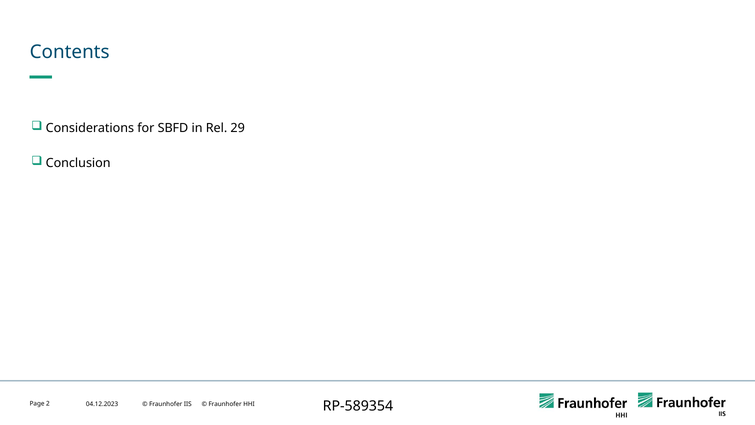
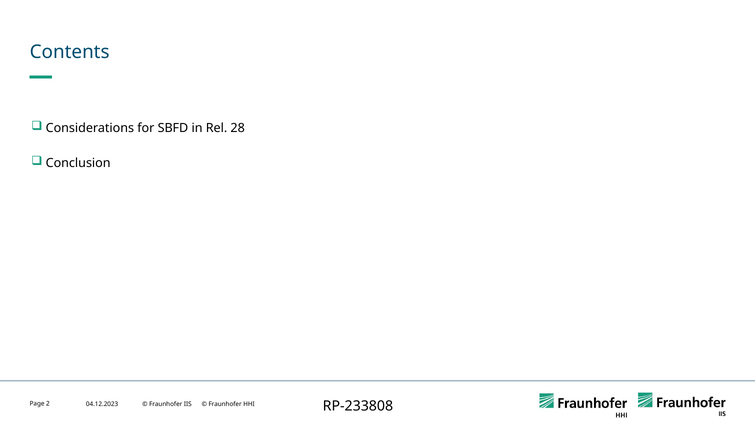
29: 29 -> 28 (238, 128)
RP-589354: RP-589354 -> RP-233808 (358, 406)
